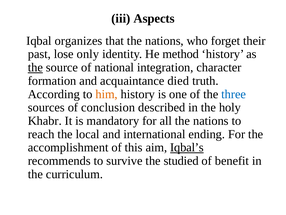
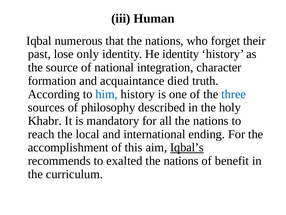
Aspects: Aspects -> Human (154, 19)
organizes: organizes -> numerous (79, 41)
He method: method -> identity (181, 54)
the underline: present -> none (35, 67)
him colour: orange -> blue (107, 94)
conclusion: conclusion -> philosophy (108, 107)
survive: survive -> exalted (124, 160)
studied: studied -> nations (181, 160)
